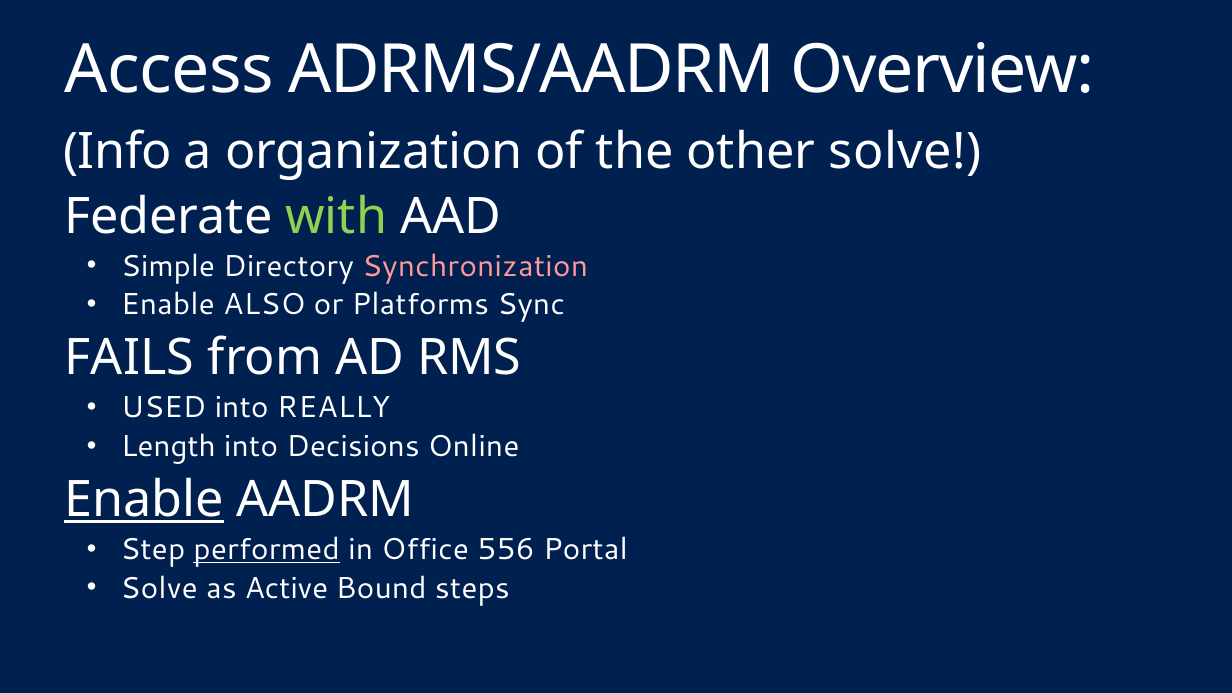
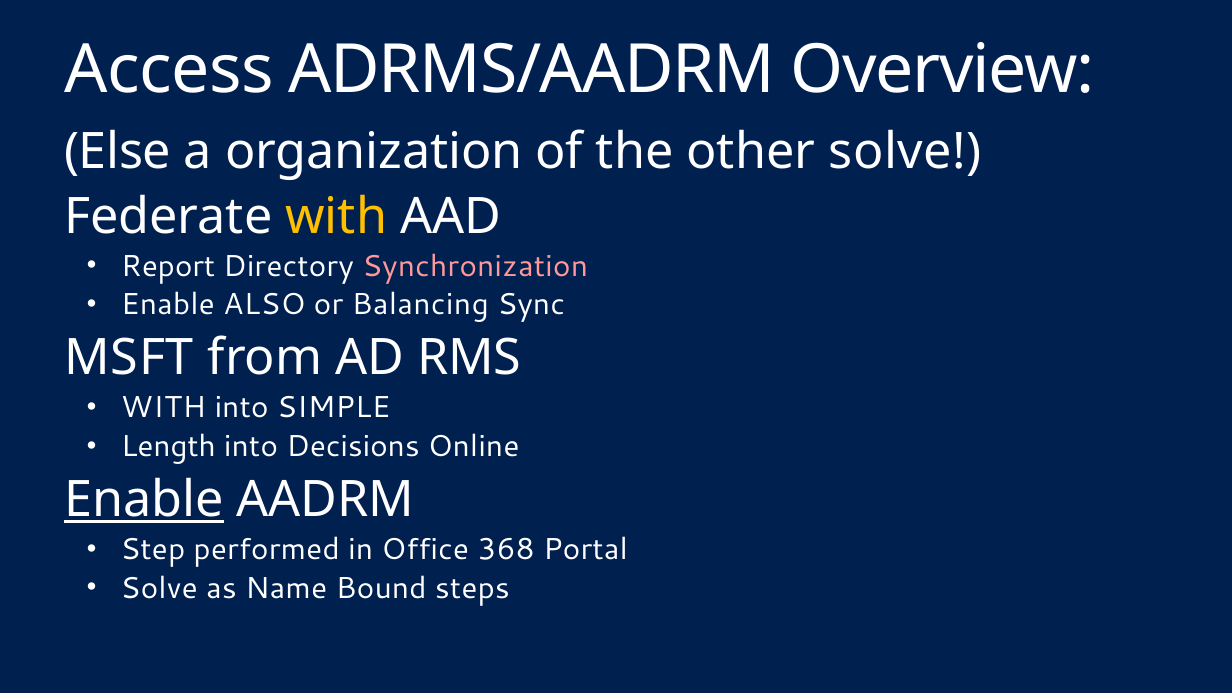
Info: Info -> Else (118, 152)
with colour: light green -> yellow (336, 216)
Simple: Simple -> Report (168, 266)
Platforms: Platforms -> Balancing (420, 305)
FAILS: FAILS -> MSFT (129, 358)
USED: USED -> WITH (163, 408)
REALLY: REALLY -> SIMPLE (334, 408)
performed underline: present -> none (267, 549)
556: 556 -> 368 (506, 549)
Active: Active -> Name (286, 588)
